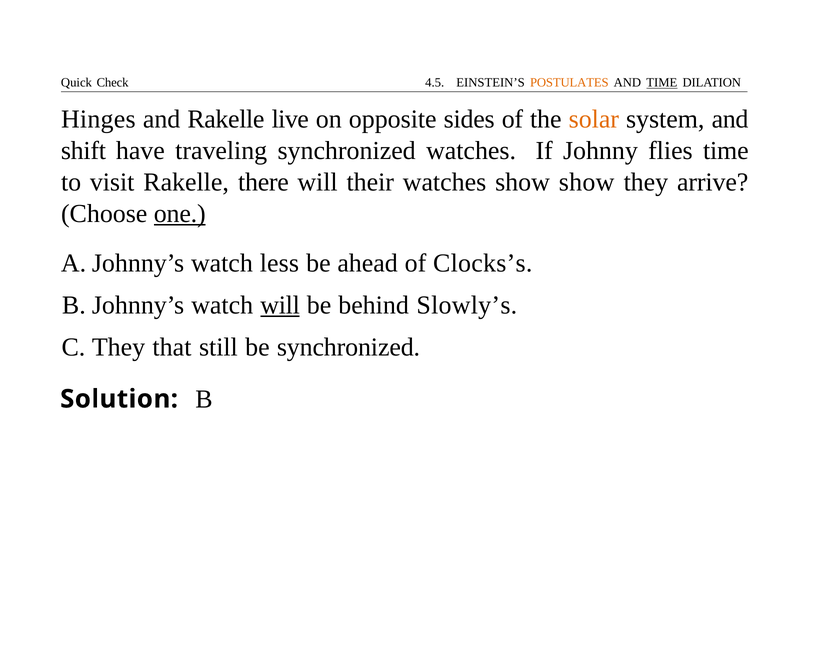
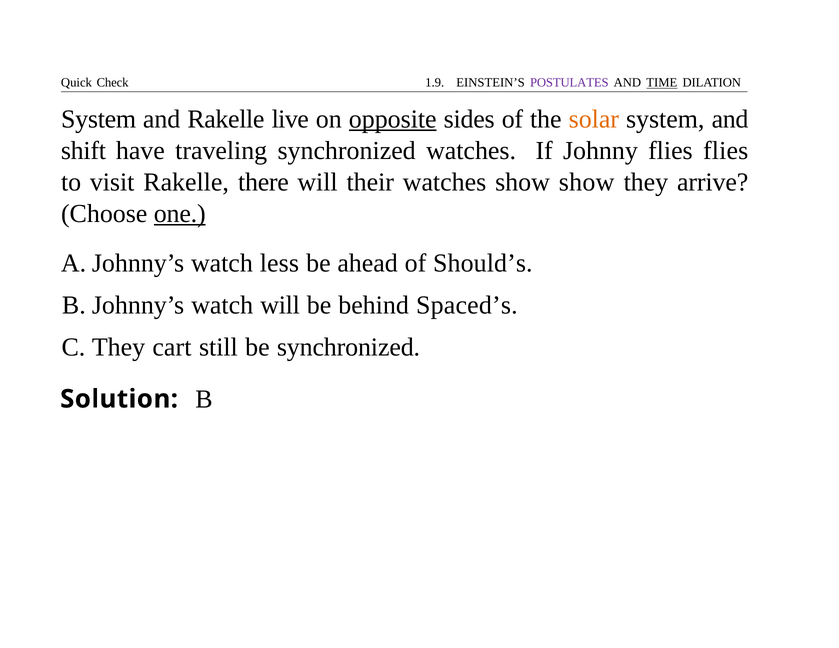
4.5: 4.5 -> 1.9 (435, 83)
POSTULATES colour: orange -> purple (569, 83)
Hinges: Hinges -> System (99, 119)
opposite underline: none -> present (393, 119)
flies time: time -> flies (726, 151)
Clocks’s: Clocks’s -> Should’s (483, 263)
will underline: present -> none (280, 305)
Slowly’s: Slowly’s -> Spaced’s (467, 305)
that: that -> cart (172, 348)
